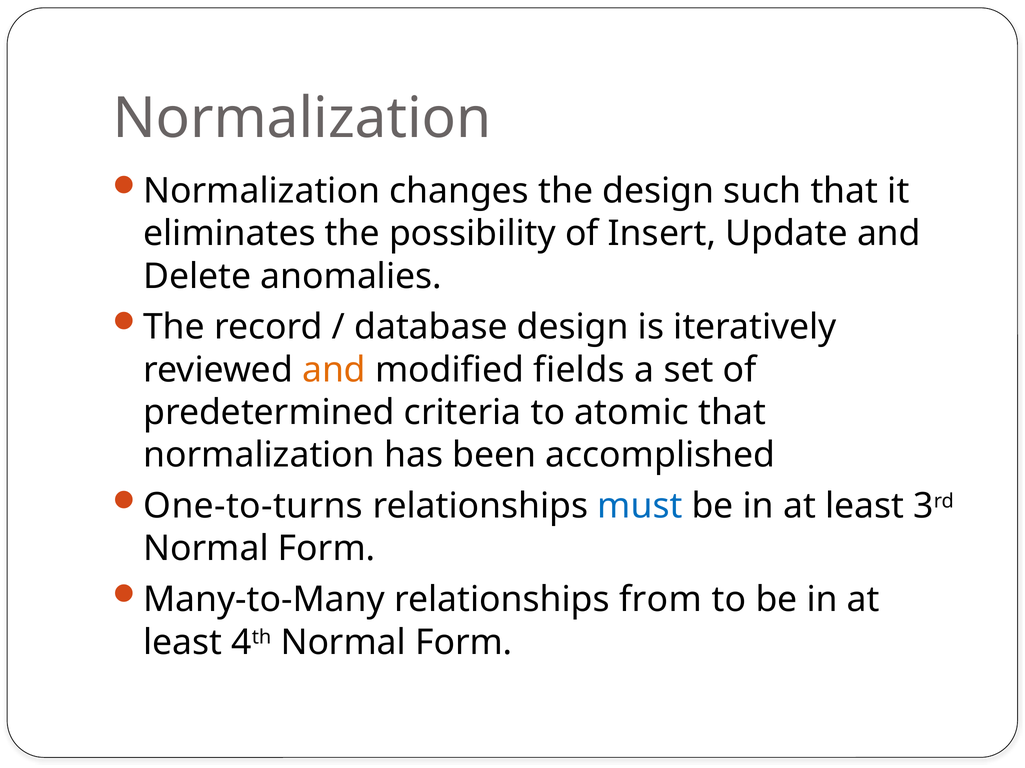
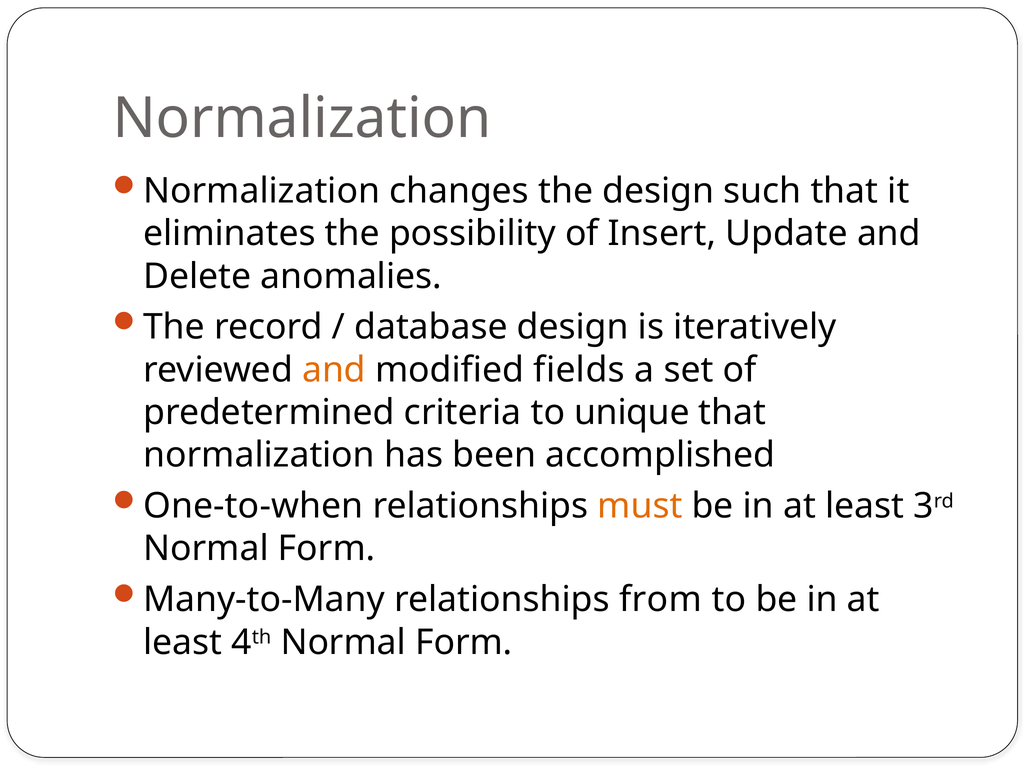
atomic: atomic -> unique (632, 413)
One-to-turns: One-to-turns -> One-to-when (253, 507)
must colour: blue -> orange (640, 507)
